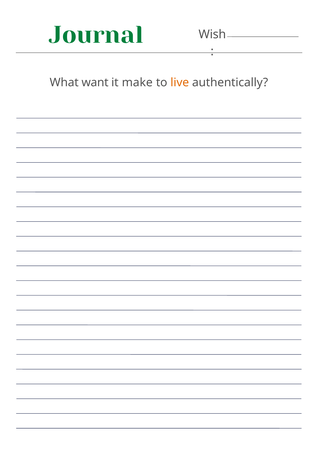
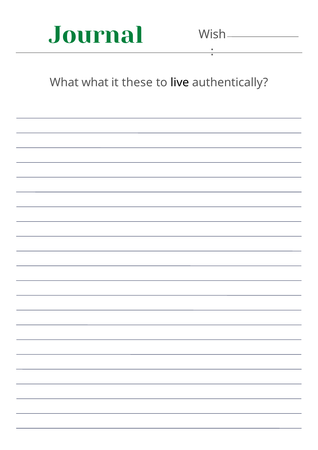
What want: want -> what (95, 83)
make: make -> these (137, 83)
live colour: orange -> black (180, 83)
